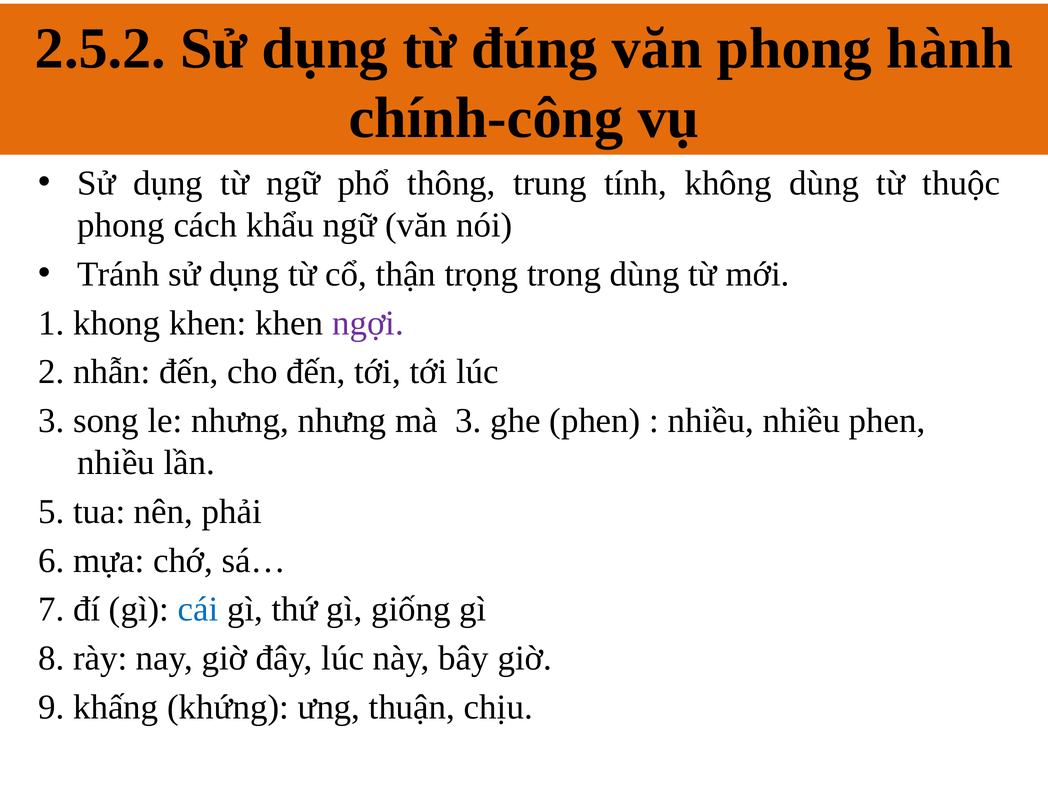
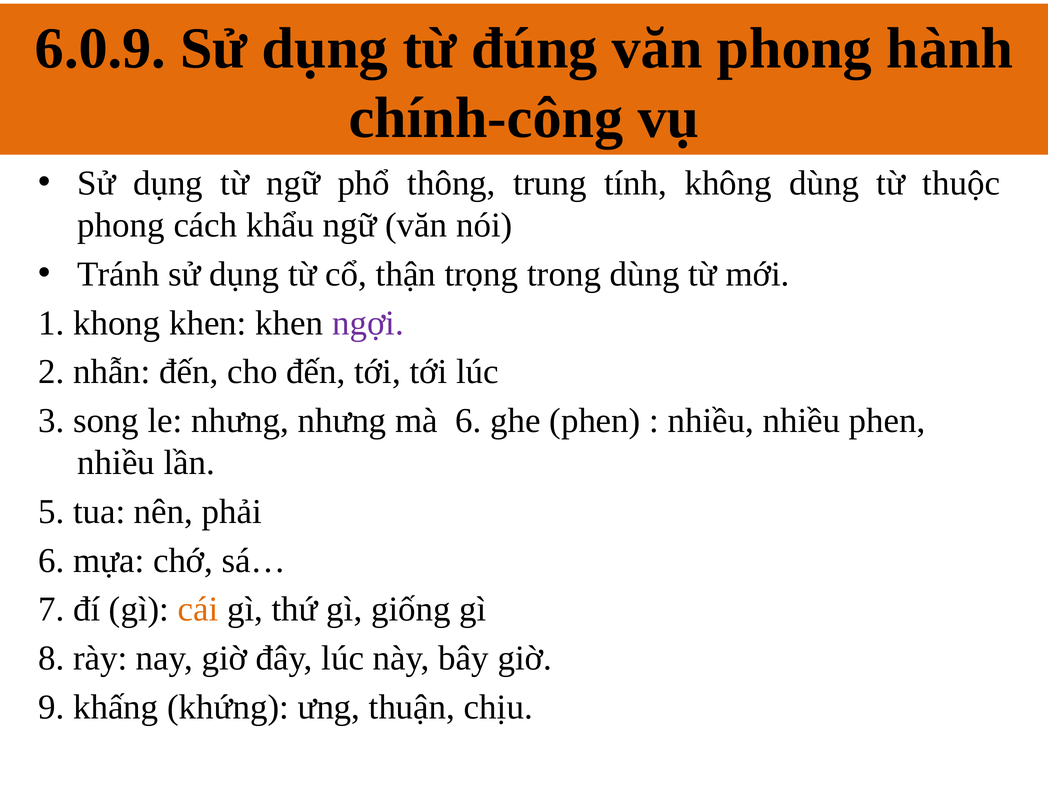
2.5.2: 2.5.2 -> 6.0.9 (100, 48)
mà 3: 3 -> 6 (468, 421)
cái colour: blue -> orange (198, 609)
